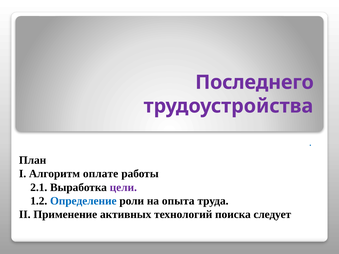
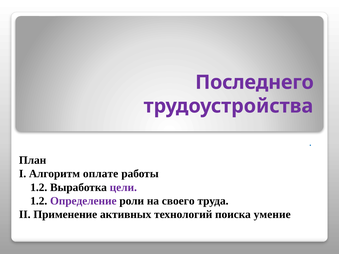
2.1: 2.1 -> 1.2 (39, 187)
Определение colour: blue -> purple (83, 201)
опыта: опыта -> своего (178, 201)
следует: следует -> умение (272, 215)
